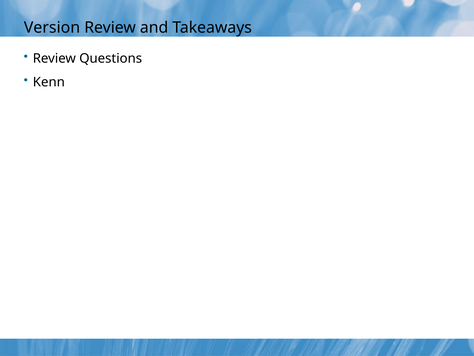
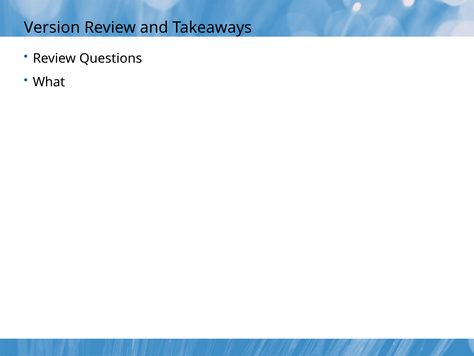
Kenn: Kenn -> What (49, 82)
